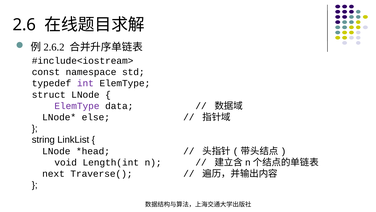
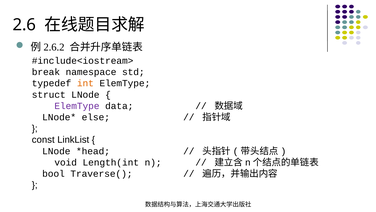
const: const -> break (46, 72)
int colour: purple -> orange (85, 83)
string: string -> const (43, 140)
next: next -> bool (54, 173)
